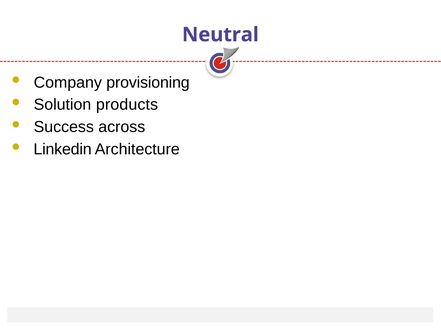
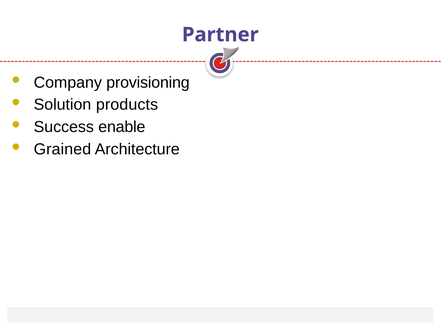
Neutral: Neutral -> Partner (220, 35)
across: across -> enable (122, 127)
Linkedin: Linkedin -> Grained (62, 149)
